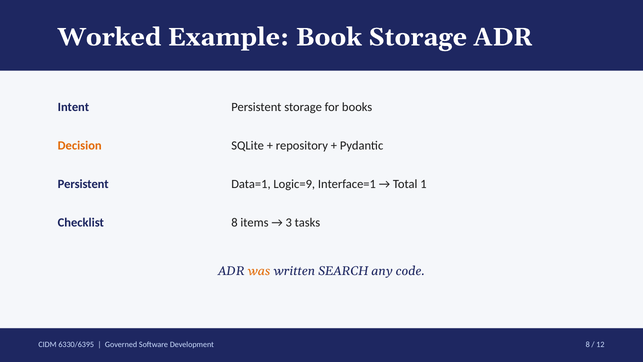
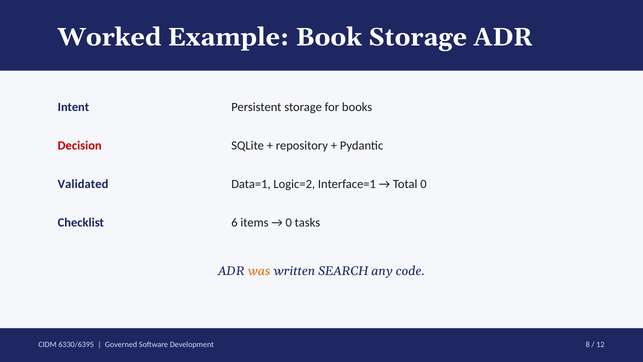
Decision colour: orange -> red (80, 146)
Persistent: Persistent -> Validated (83, 184)
Logic=9: Logic=9 -> Logic=2 (294, 184)
Total 1: 1 -> 0 (423, 184)
Checklist 8: 8 -> 6 (235, 223)
3: 3 -> 0 (289, 223)
